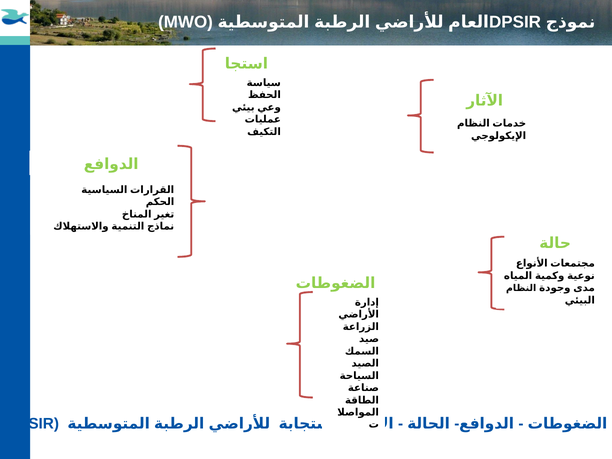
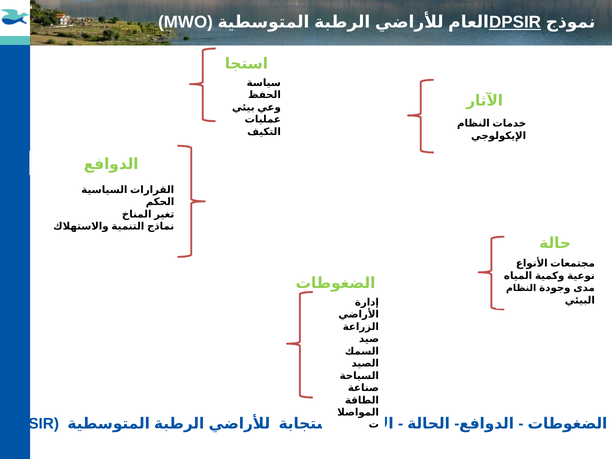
DPSIR underline: none -> present (515, 22)
